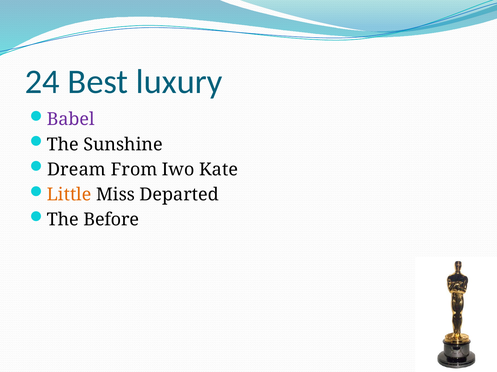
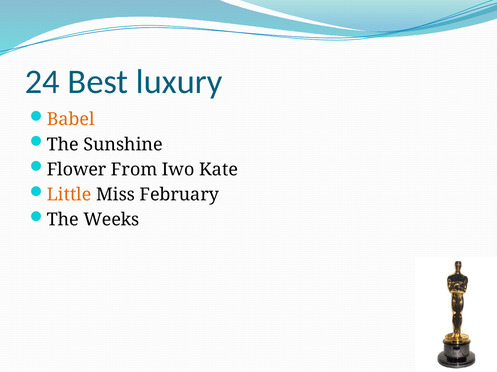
Babel colour: purple -> orange (71, 120)
Dream: Dream -> Flower (77, 170)
Departed: Departed -> February (179, 195)
Before: Before -> Weeks (111, 220)
